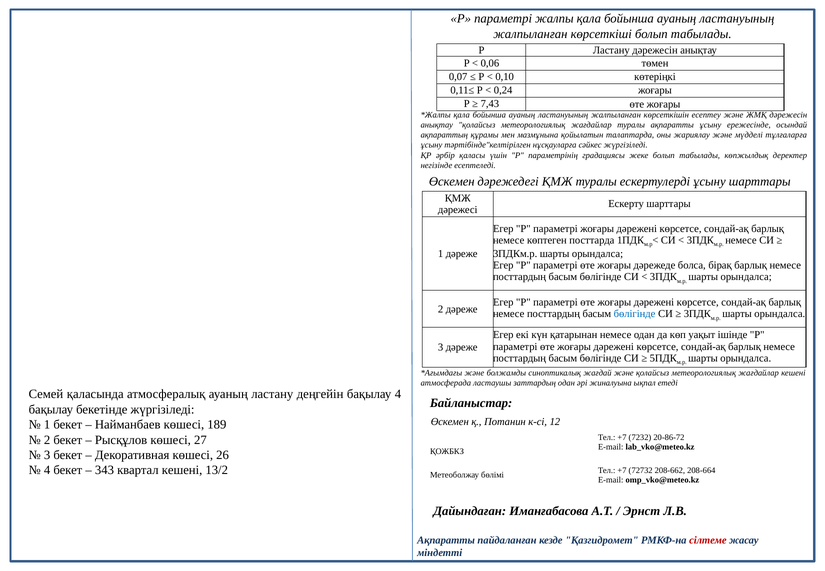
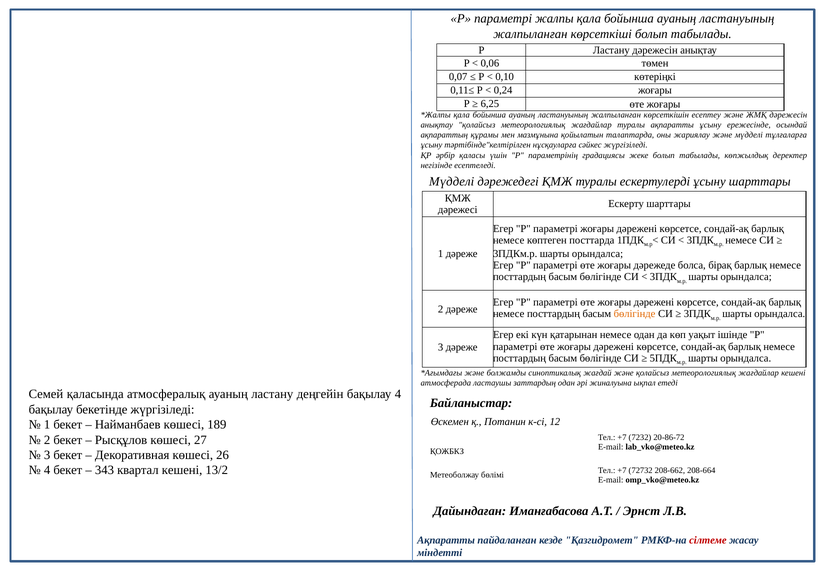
7,43: 7,43 -> 6,25 (490, 104)
Өскемен: Өскемен -> Мүдделі (452, 182)
бөлігінде colour: blue -> orange (635, 314)
